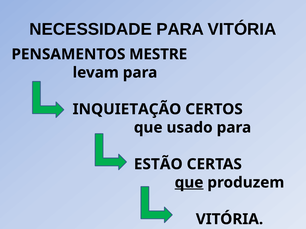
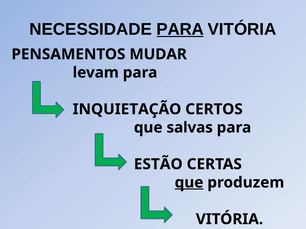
PARA underline: none -> present (180, 29)
MESTRE: MESTRE -> MUDAR (158, 54)
usado: usado -> salvas (190, 128)
